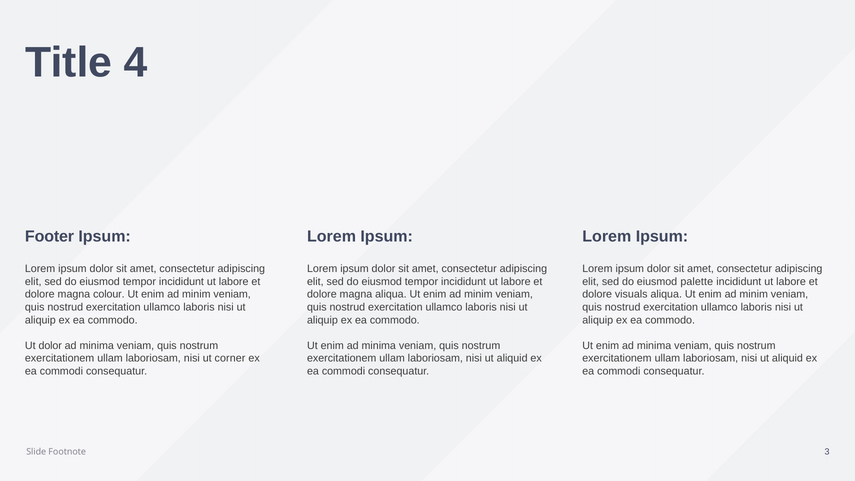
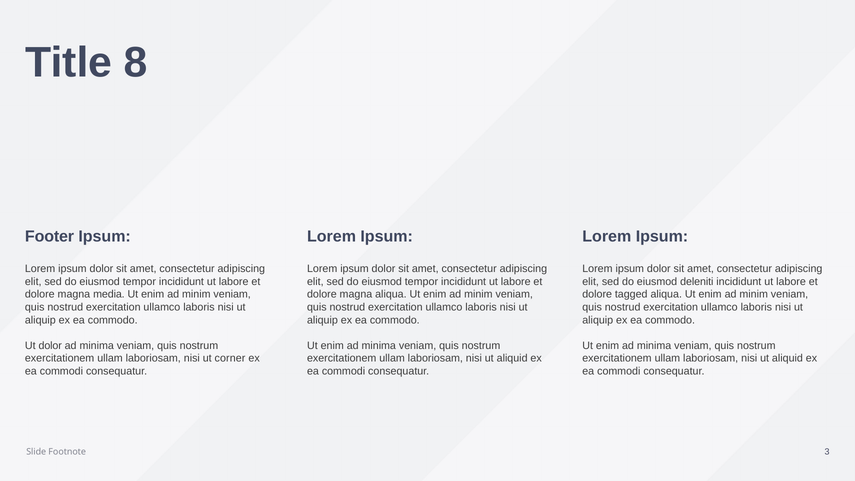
4: 4 -> 8 (136, 63)
palette: palette -> deleniti (697, 281)
colour: colour -> media (109, 294)
visuals: visuals -> tagged (631, 294)
